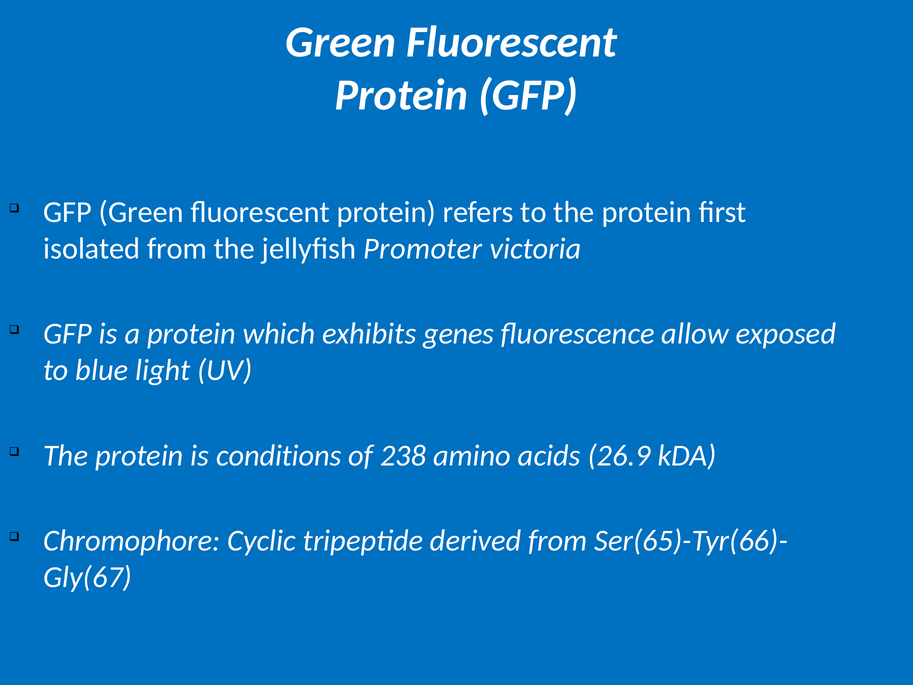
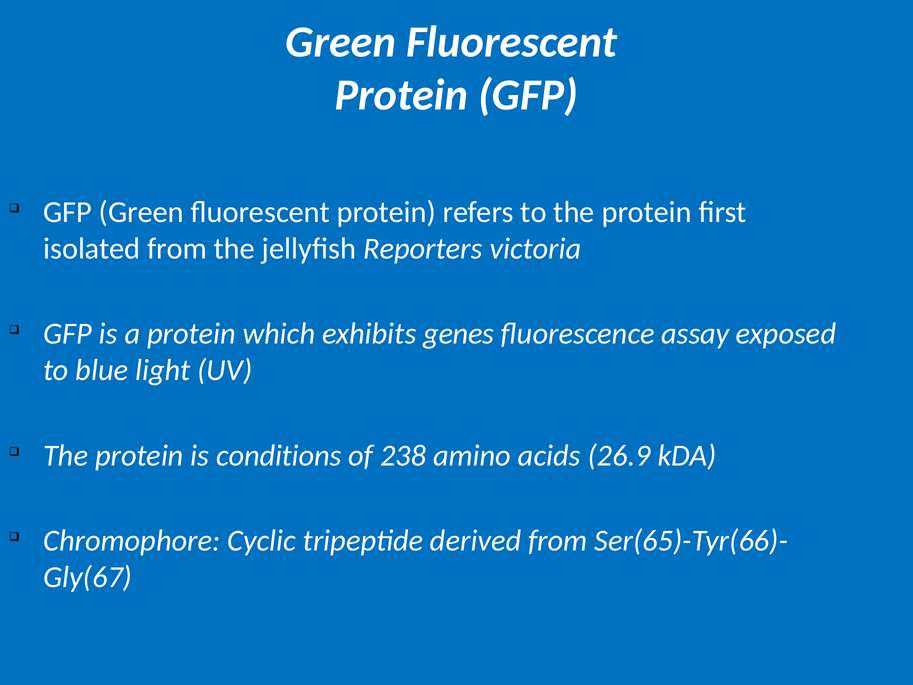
Promoter: Promoter -> Reporters (423, 248)
allow: allow -> assay (695, 334)
